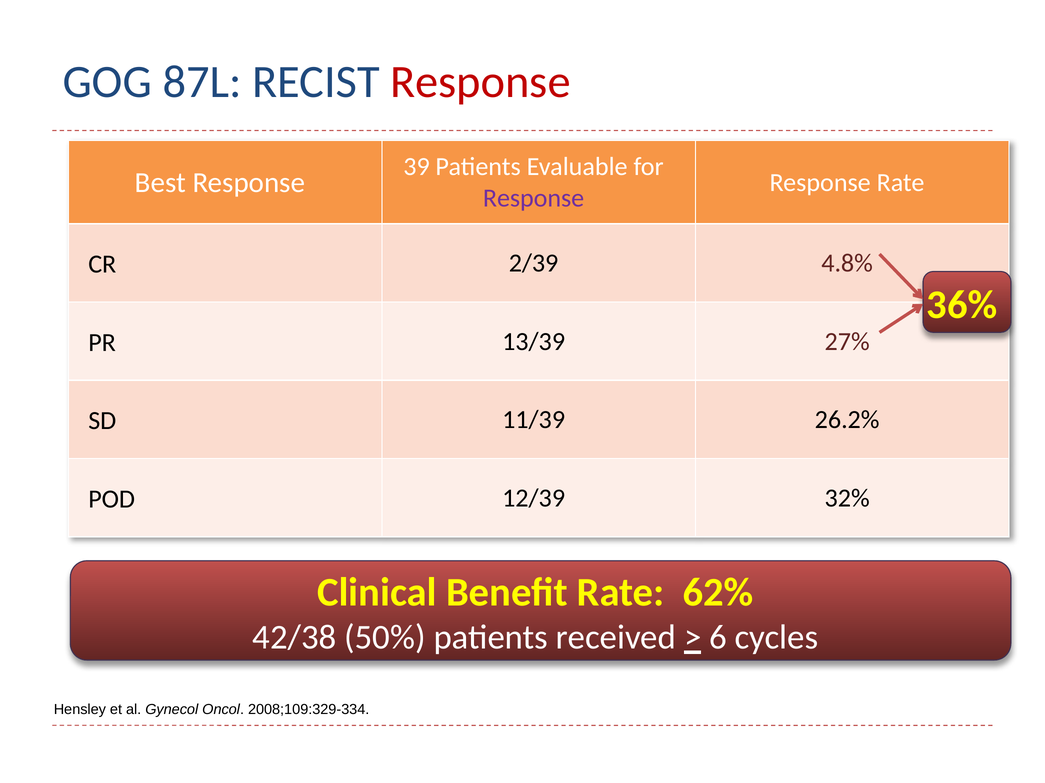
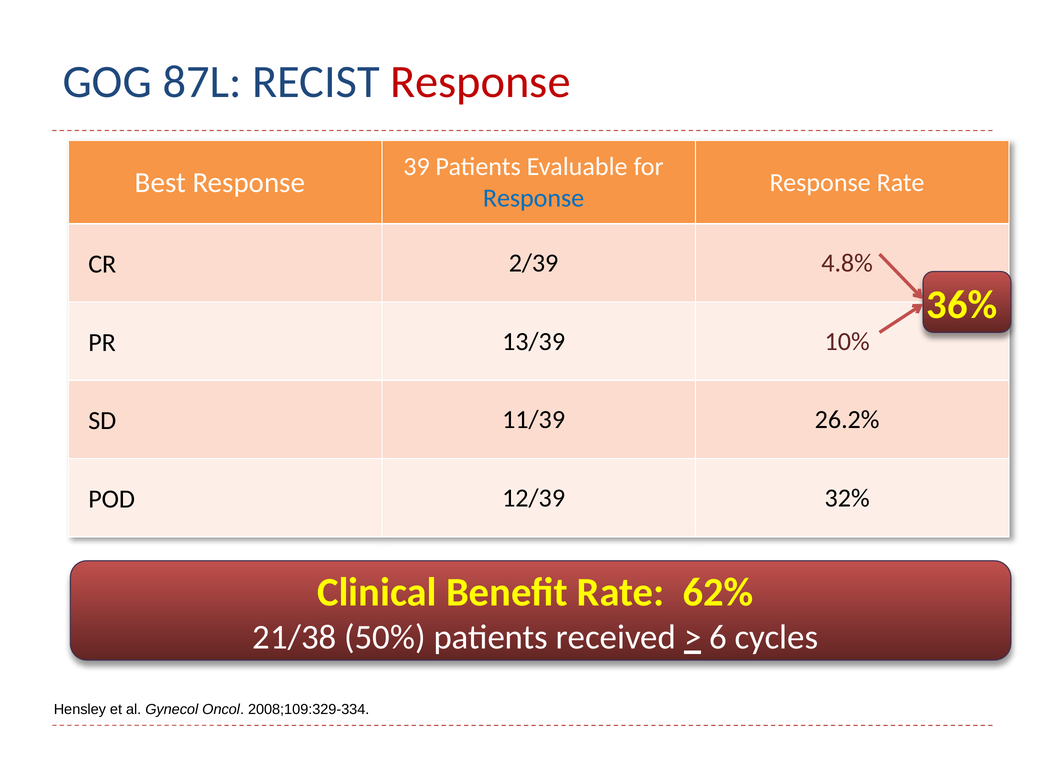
Response colour: purple -> blue (534, 199)
27%: 27% -> 10% (847, 342)
42/38: 42/38 -> 21/38 (294, 638)
